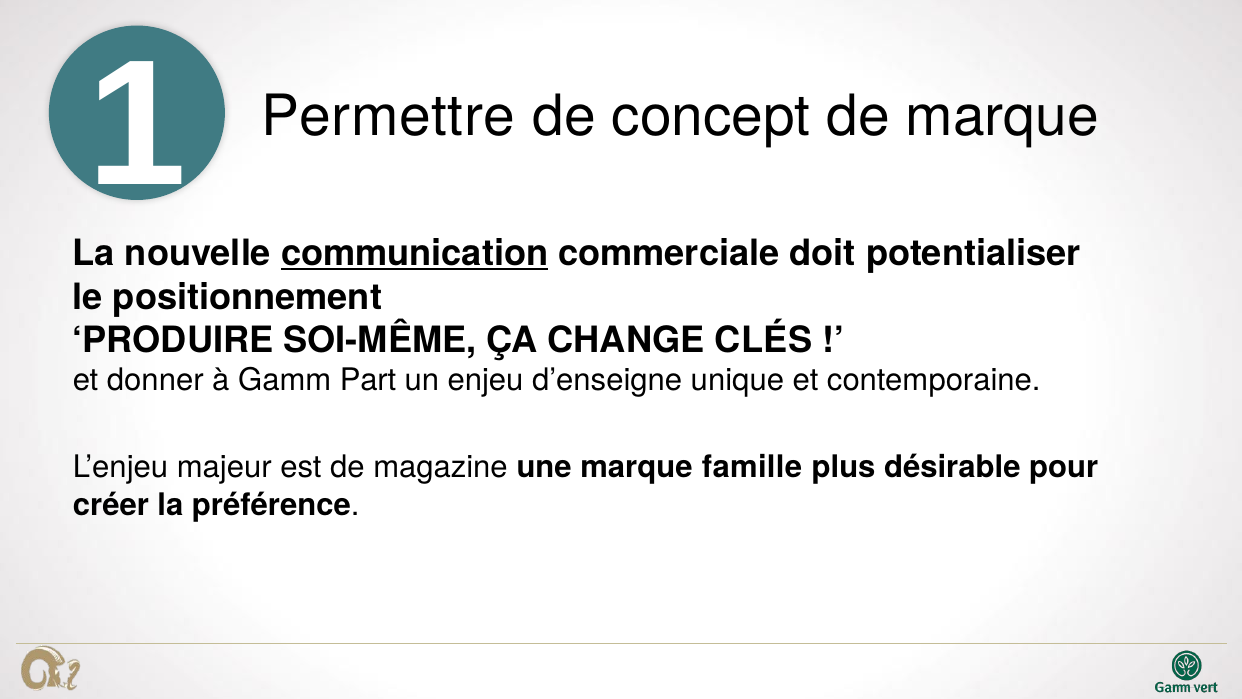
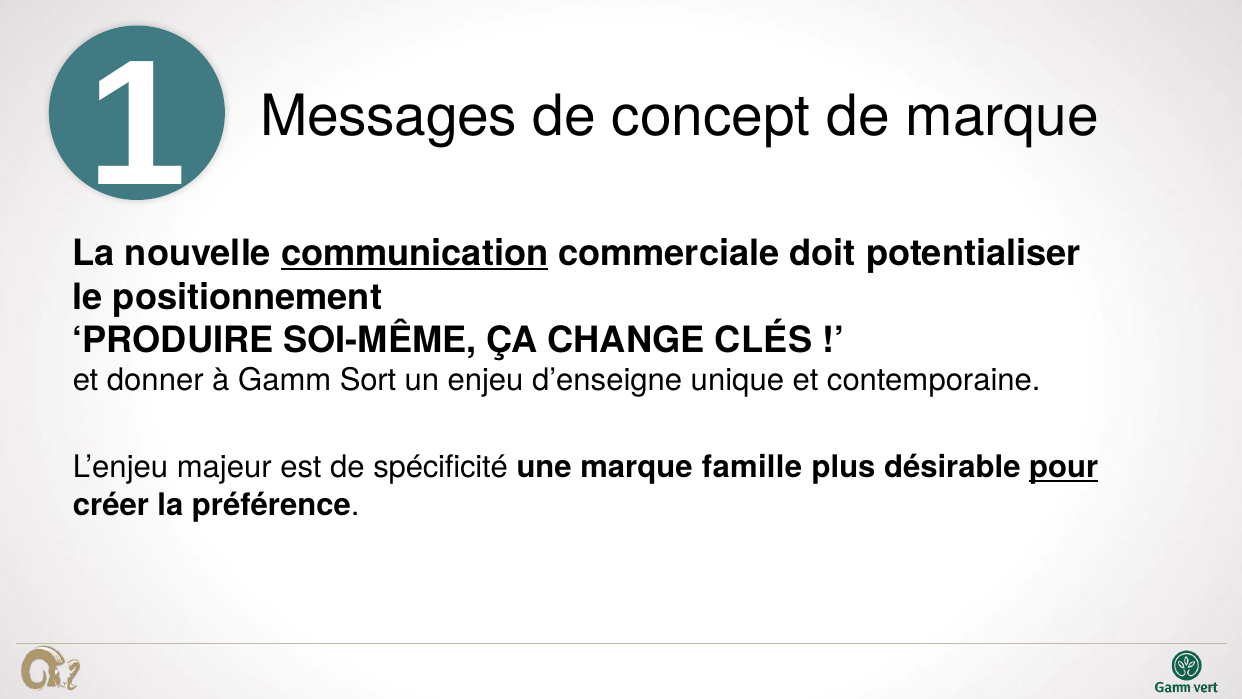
Permettre: Permettre -> Messages (389, 117)
Part: Part -> Sort (368, 380)
magazine: magazine -> spécificité (441, 467)
pour underline: none -> present (1064, 467)
